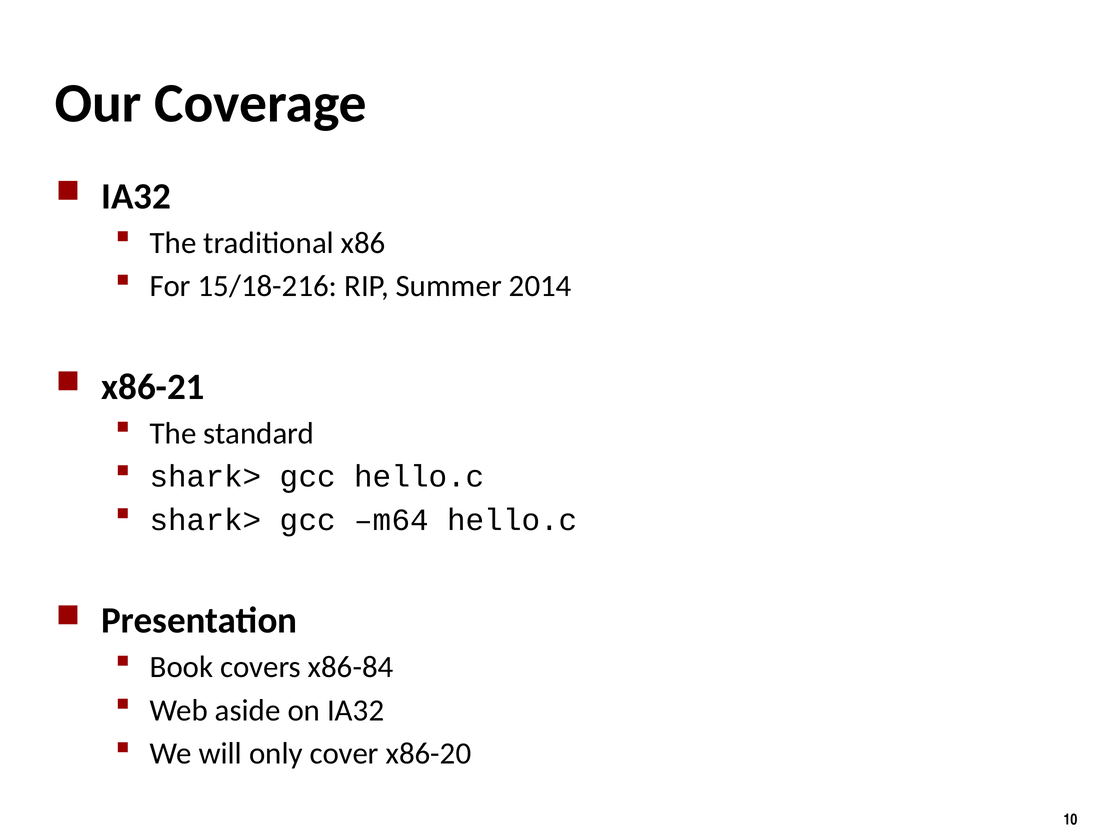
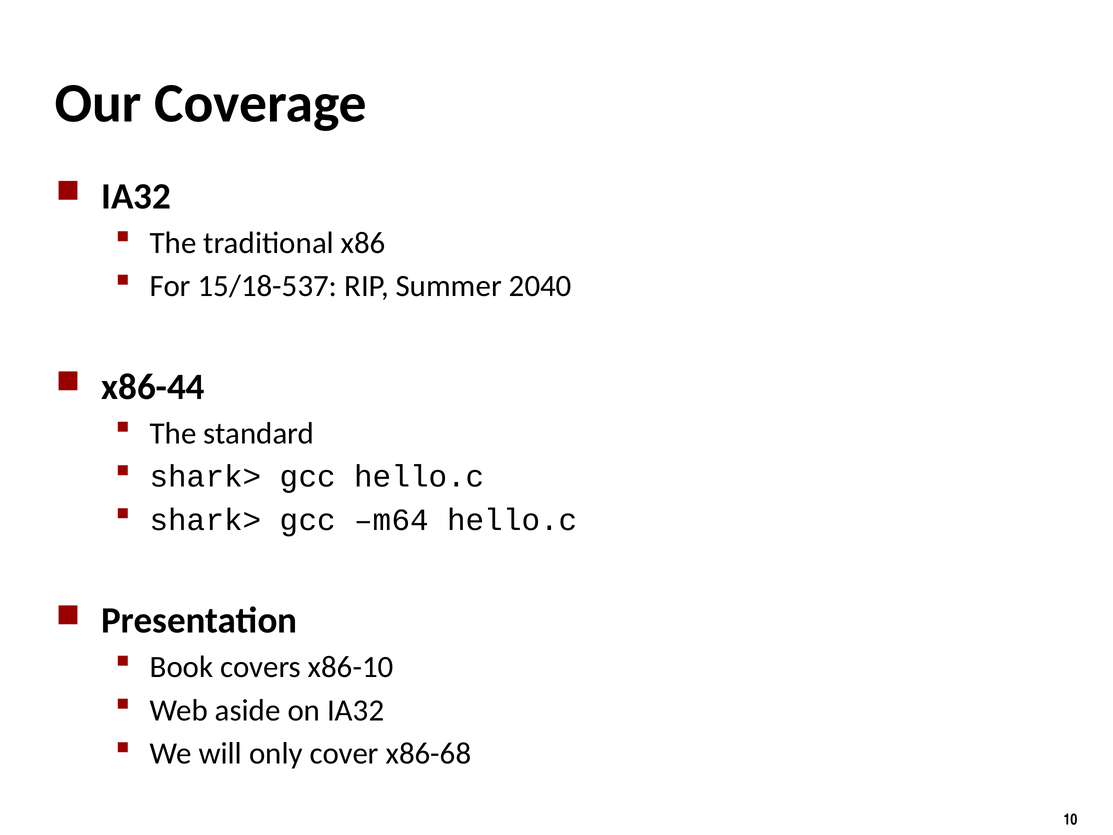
15/18-216: 15/18-216 -> 15/18-537 (267, 286)
2014: 2014 -> 2040 (540, 286)
x86-21: x86-21 -> x86-44 (153, 387)
x86-84: x86-84 -> x86-10 (351, 667)
x86-20: x86-20 -> x86-68 (429, 754)
